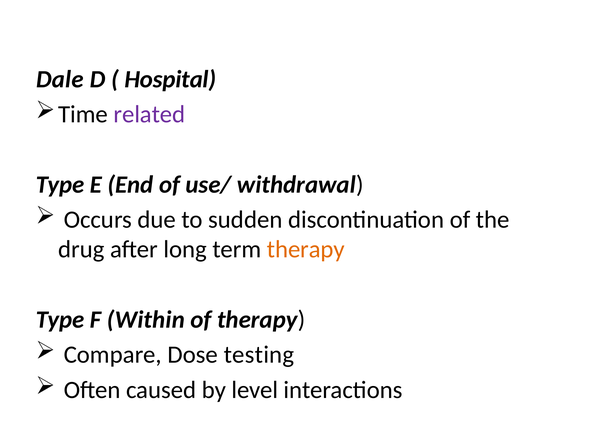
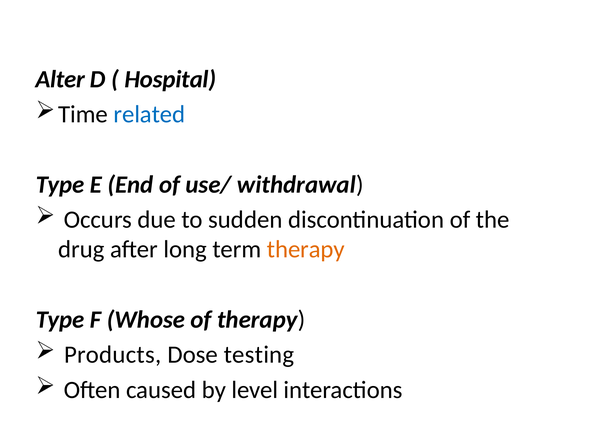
Dale: Dale -> Alter (60, 79)
related colour: purple -> blue (149, 114)
Within: Within -> Whose (146, 320)
Compare: Compare -> Products (113, 355)
